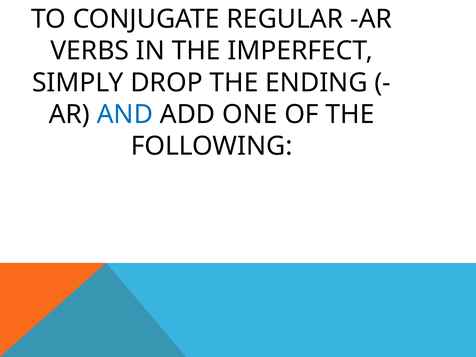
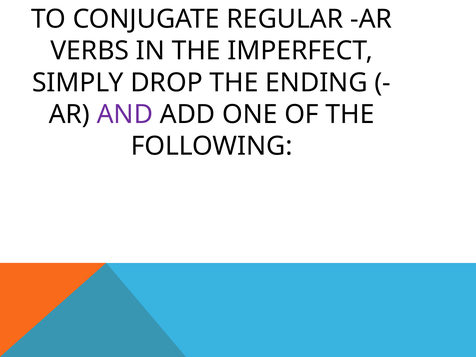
AND colour: blue -> purple (125, 114)
